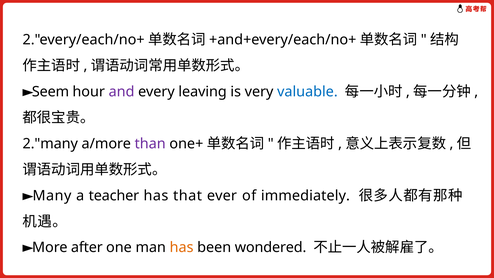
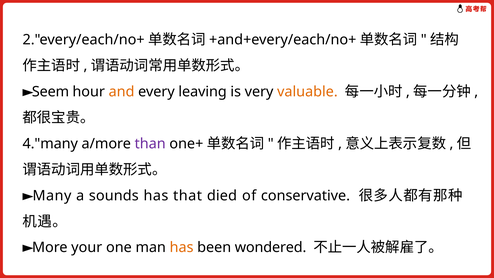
and colour: purple -> orange (122, 92)
valuable colour: blue -> orange (307, 92)
2."many: 2."many -> 4."many (50, 144)
teacher: teacher -> sounds (114, 196)
ever: ever -> died (222, 196)
immediately: immediately -> conservative (306, 196)
after: after -> your (87, 247)
